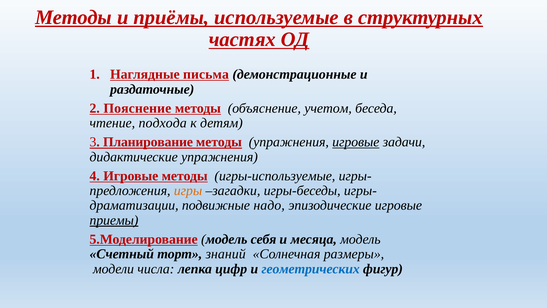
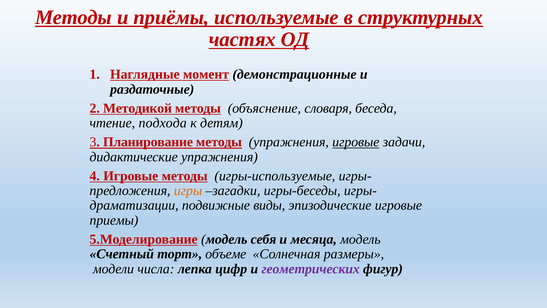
письма: письма -> момент (206, 74)
Пояснение: Пояснение -> Методикой (137, 108)
учетом: учетом -> словаря (328, 108)
надо: надо -> виды (269, 205)
приемы underline: present -> none (114, 220)
знаний: знаний -> объеме (226, 254)
геометрических colour: blue -> purple (311, 269)
